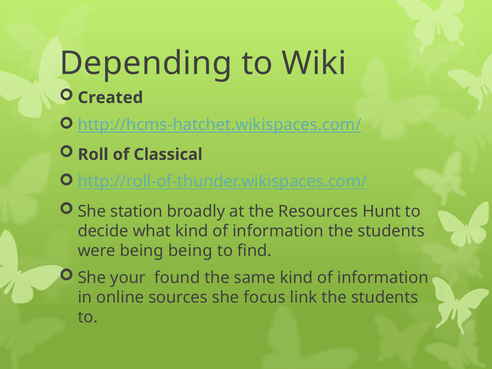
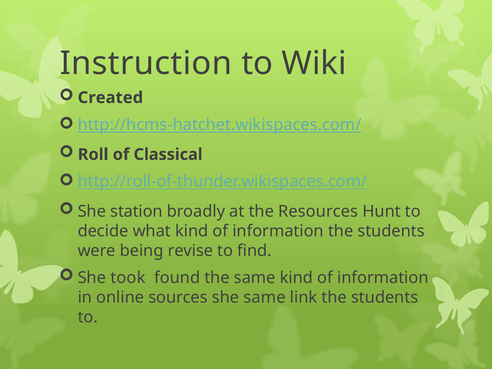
Depending: Depending -> Instruction (146, 64)
being being: being -> revise (190, 251)
your: your -> took (128, 278)
she focus: focus -> same (265, 297)
